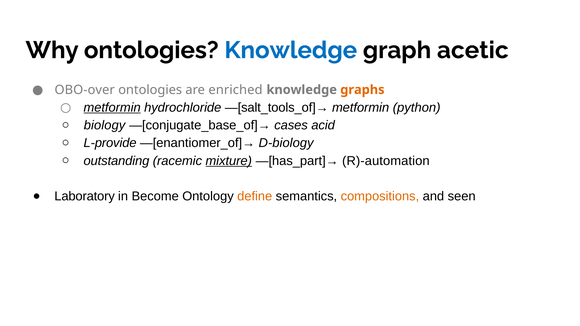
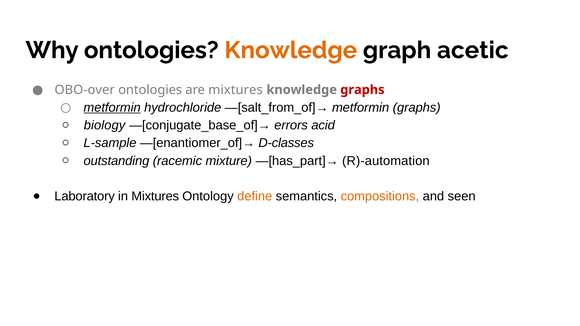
Knowledge colour: blue -> orange (291, 50)
are enriched: enriched -> mixtures (235, 90)
graphs colour: orange -> red (362, 90)
—[salt_tools_of]→: —[salt_tools_of]→ -> —[salt_from_of]→ (277, 108)
metformin python: python -> graphs (417, 108)
cases: cases -> errors (291, 125)
L-provide: L-provide -> L-sample (110, 143)
D-biology: D-biology -> D-classes (286, 143)
mixture underline: present -> none (229, 161)
in Become: Become -> Mixtures (155, 196)
